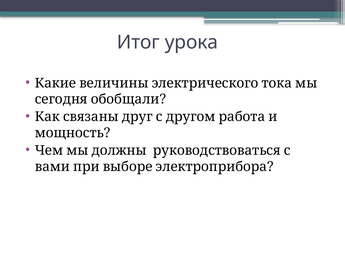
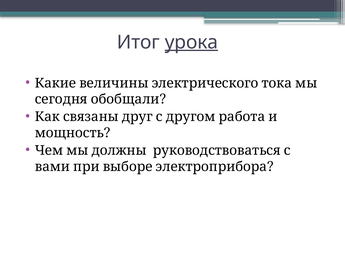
урока underline: none -> present (191, 42)
